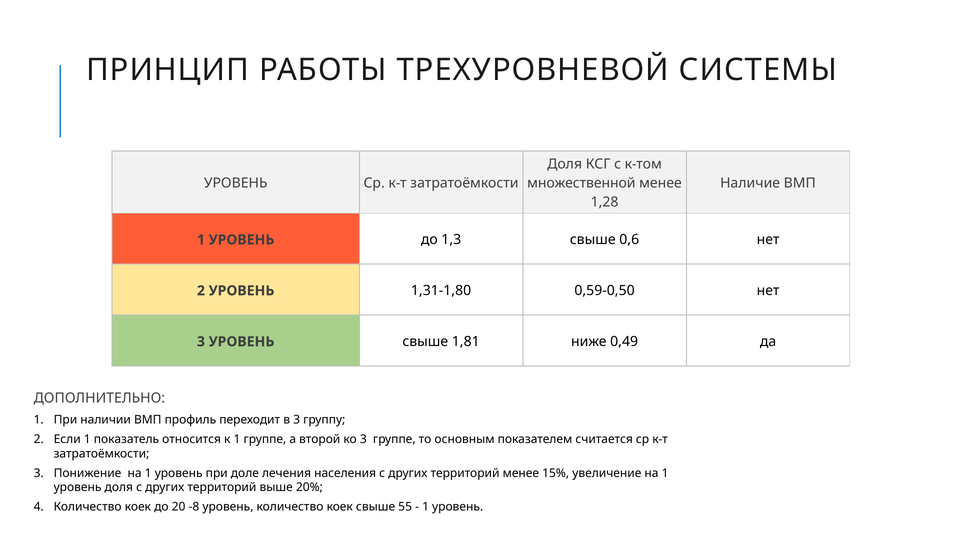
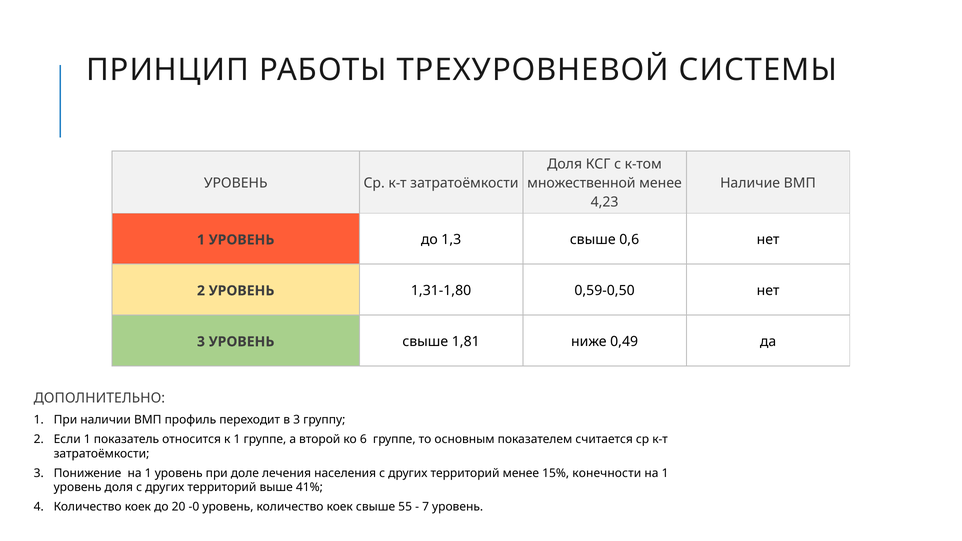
1,28: 1,28 -> 4,23 (605, 202)
ко 3: 3 -> 6 (363, 439)
увеличение: увеличение -> конечности (607, 473)
20%: 20% -> 41% (309, 488)
-8: -8 -> -0 (194, 507)
1: 1 -> 7 (426, 507)
